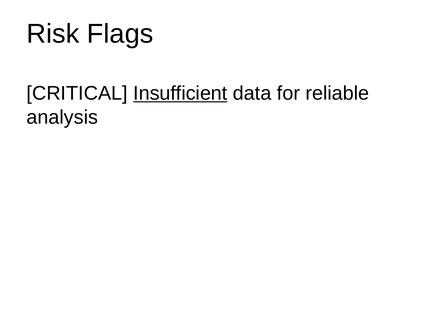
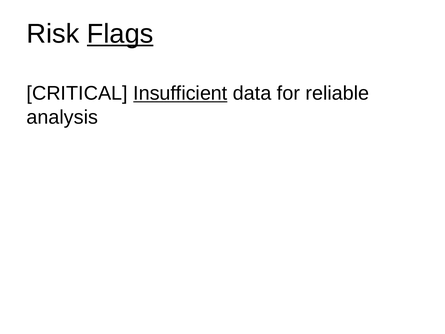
Flags underline: none -> present (120, 34)
